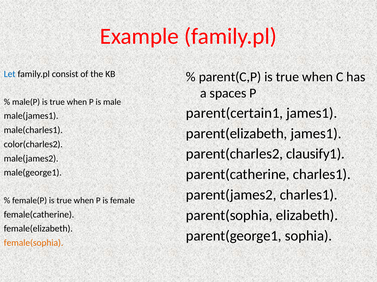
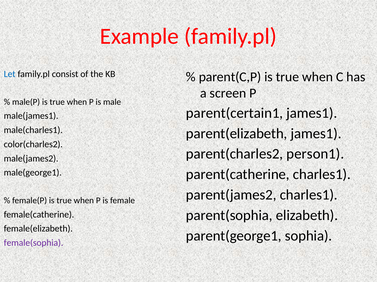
spaces: spaces -> screen (228, 93)
clausify1: clausify1 -> person1 (315, 154)
female(sophia colour: orange -> purple (34, 243)
